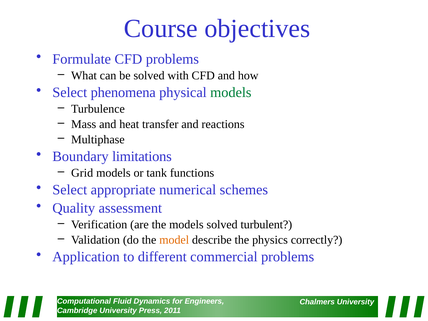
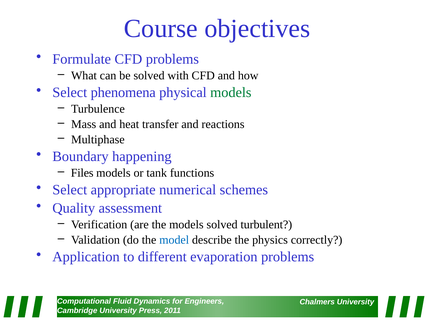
limitations: limitations -> happening (142, 156)
Grid: Grid -> Files (82, 173)
model colour: orange -> blue (174, 240)
commercial: commercial -> evaporation (224, 257)
